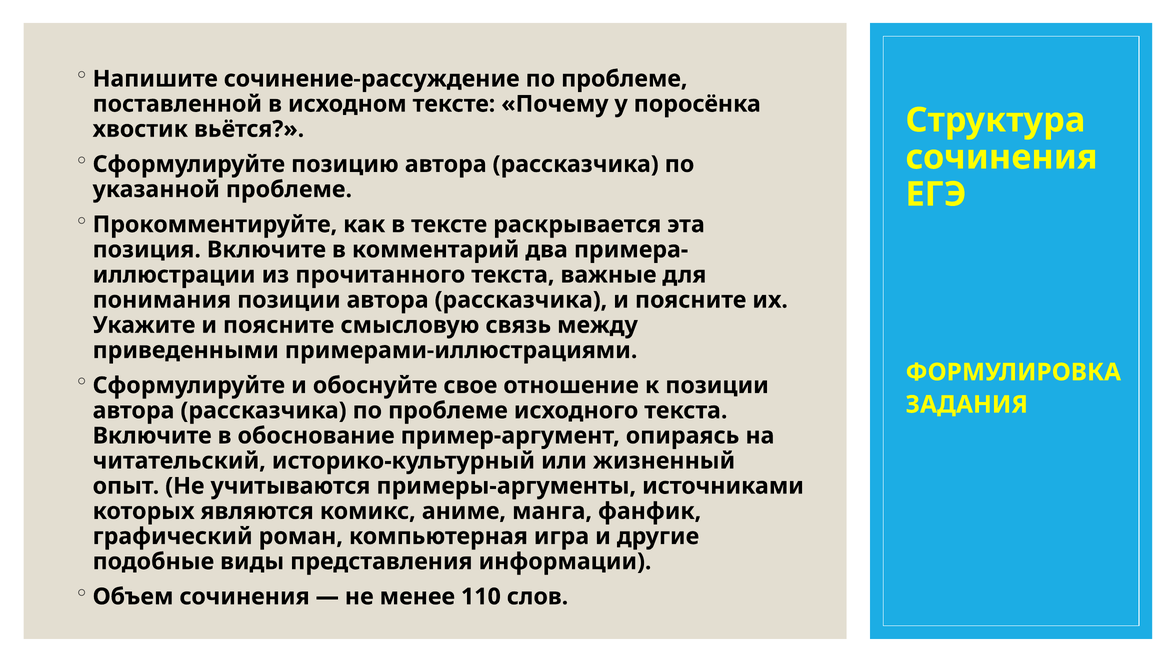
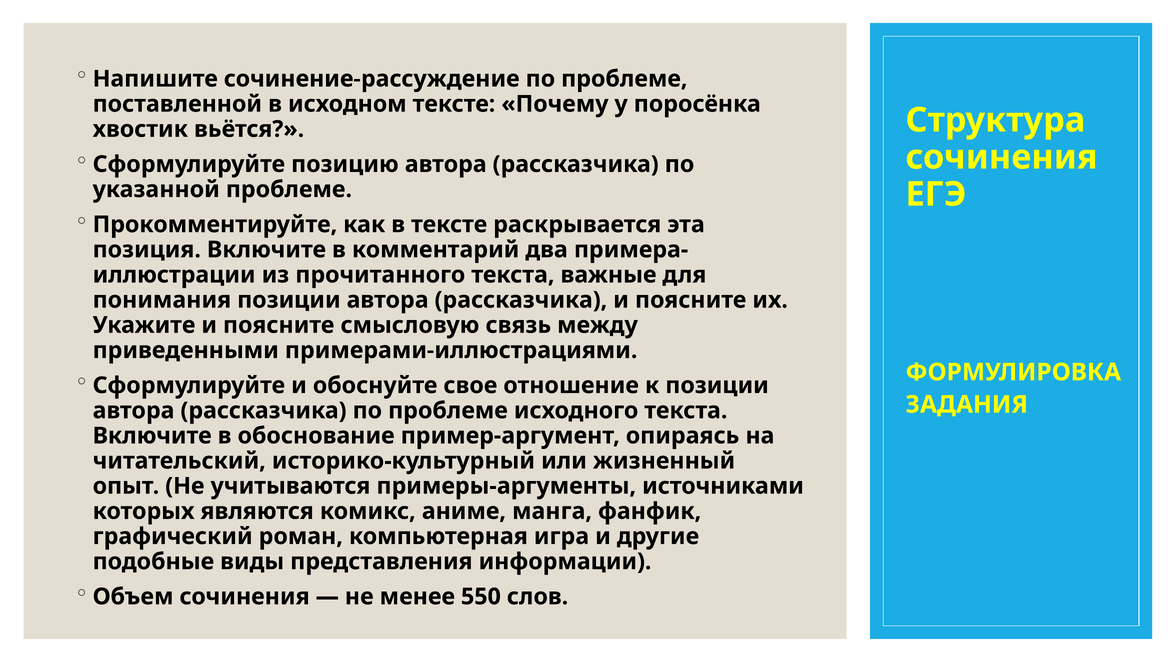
110: 110 -> 550 (481, 596)
